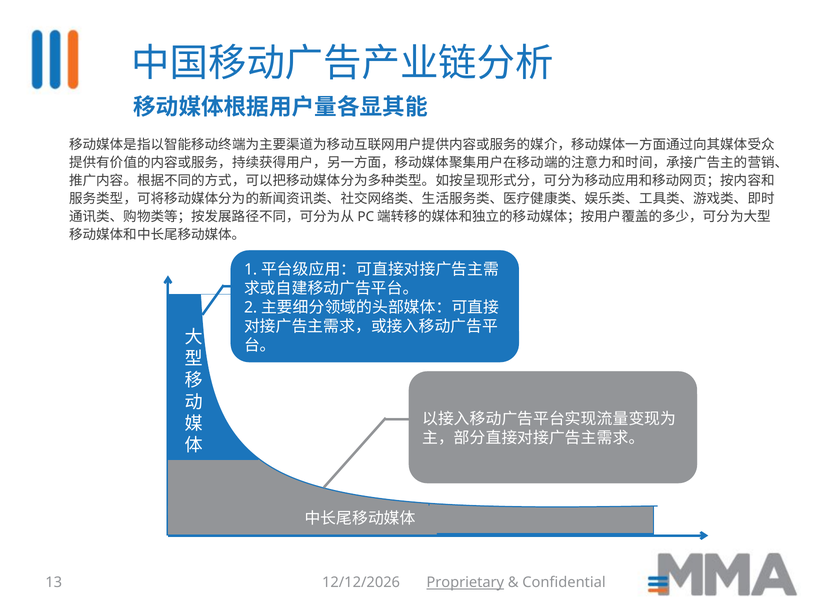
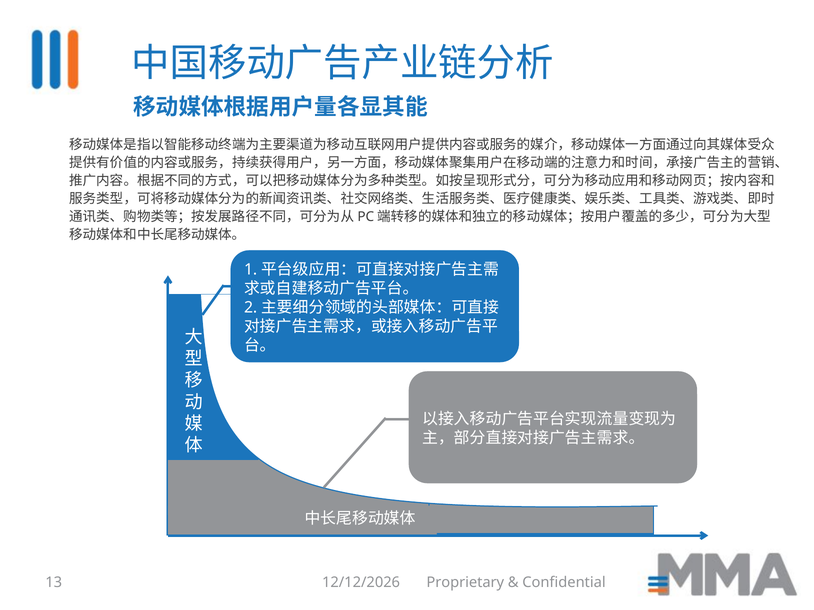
Proprietary underline: present -> none (465, 583)
